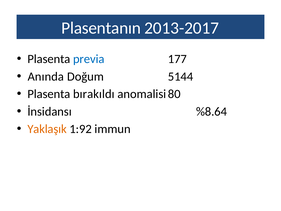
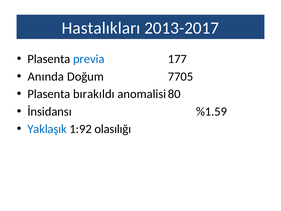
Plasentanın: Plasentanın -> Hastalıkları (101, 28)
5144: 5144 -> 7705 (181, 76)
%8.64: %8.64 -> %1.59 (212, 111)
Yaklaşık colour: orange -> blue (47, 129)
immun: immun -> olasılığı (113, 129)
